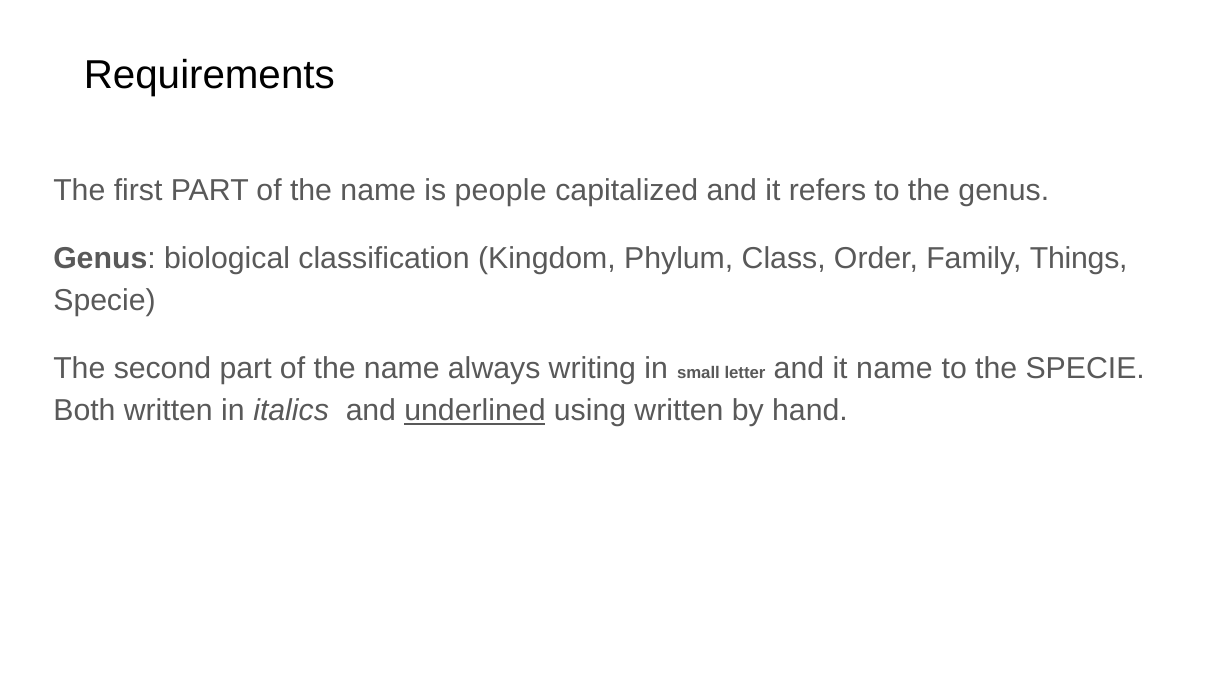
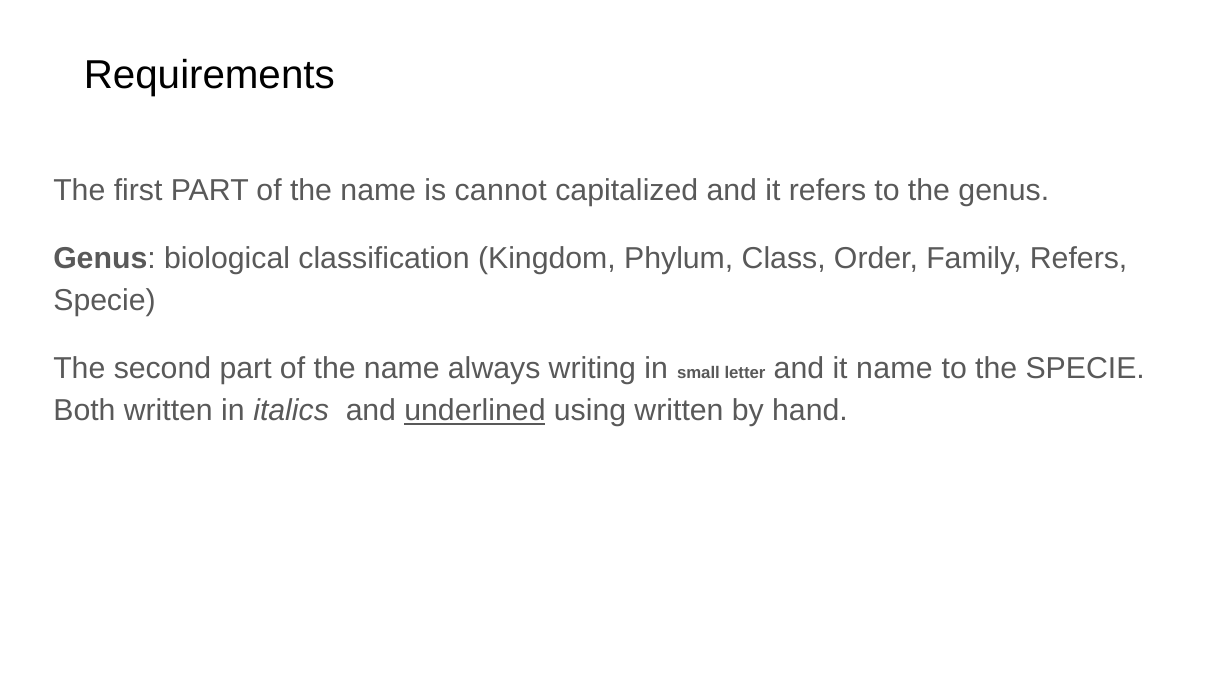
people: people -> cannot (501, 190)
Family Things: Things -> Refers (1079, 259)
